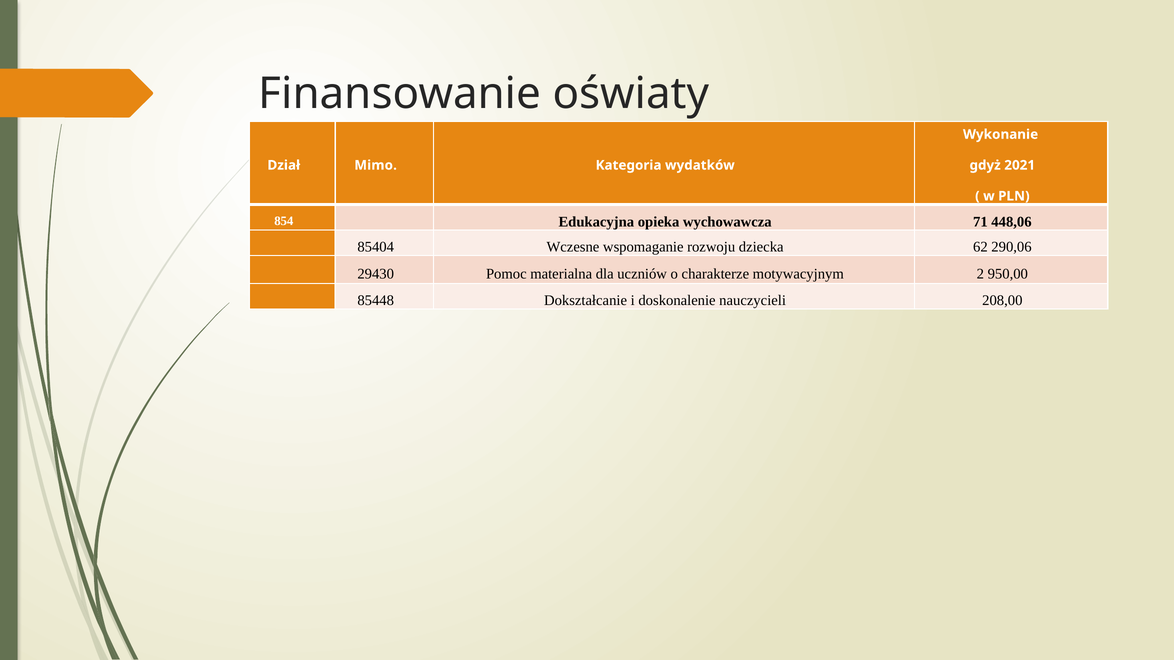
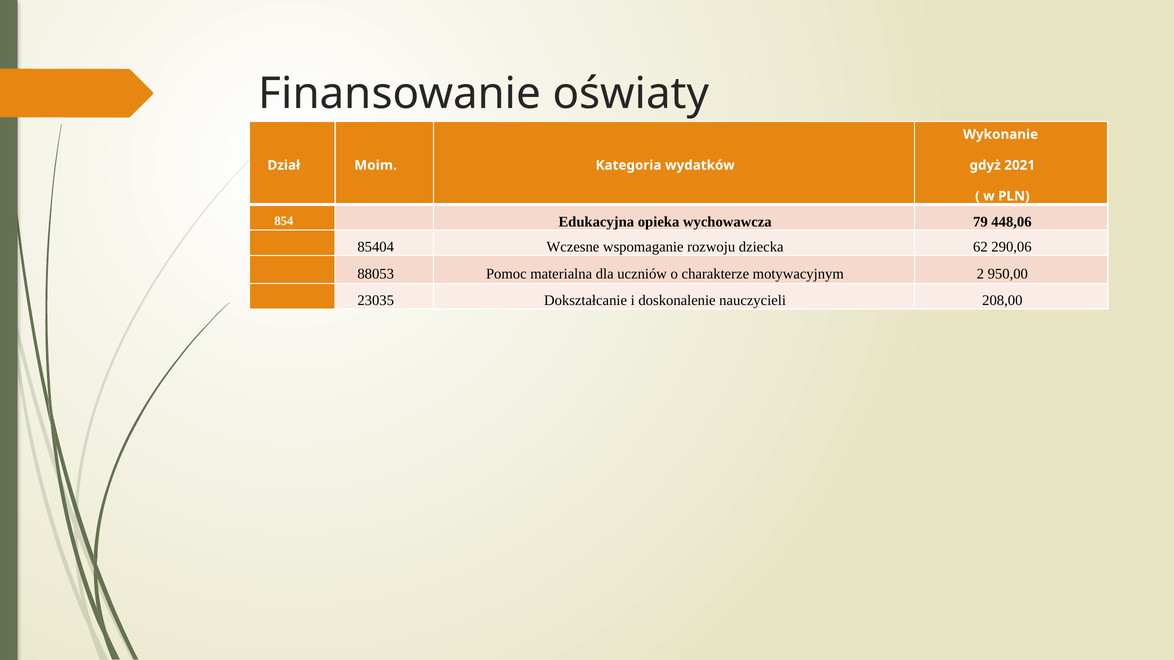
Mimo: Mimo -> Moim (376, 165)
71: 71 -> 79 (980, 222)
29430: 29430 -> 88053 (376, 274)
85448: 85448 -> 23035 (376, 301)
